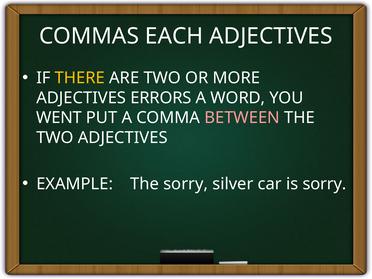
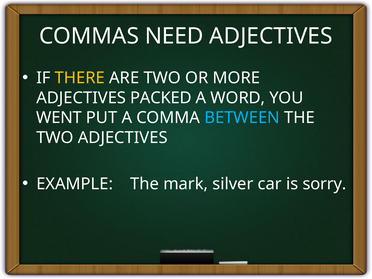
EACH: EACH -> NEED (174, 36)
ERRORS: ERRORS -> PACKED (161, 98)
BETWEEN colour: pink -> light blue (242, 118)
The sorry: sorry -> mark (186, 184)
